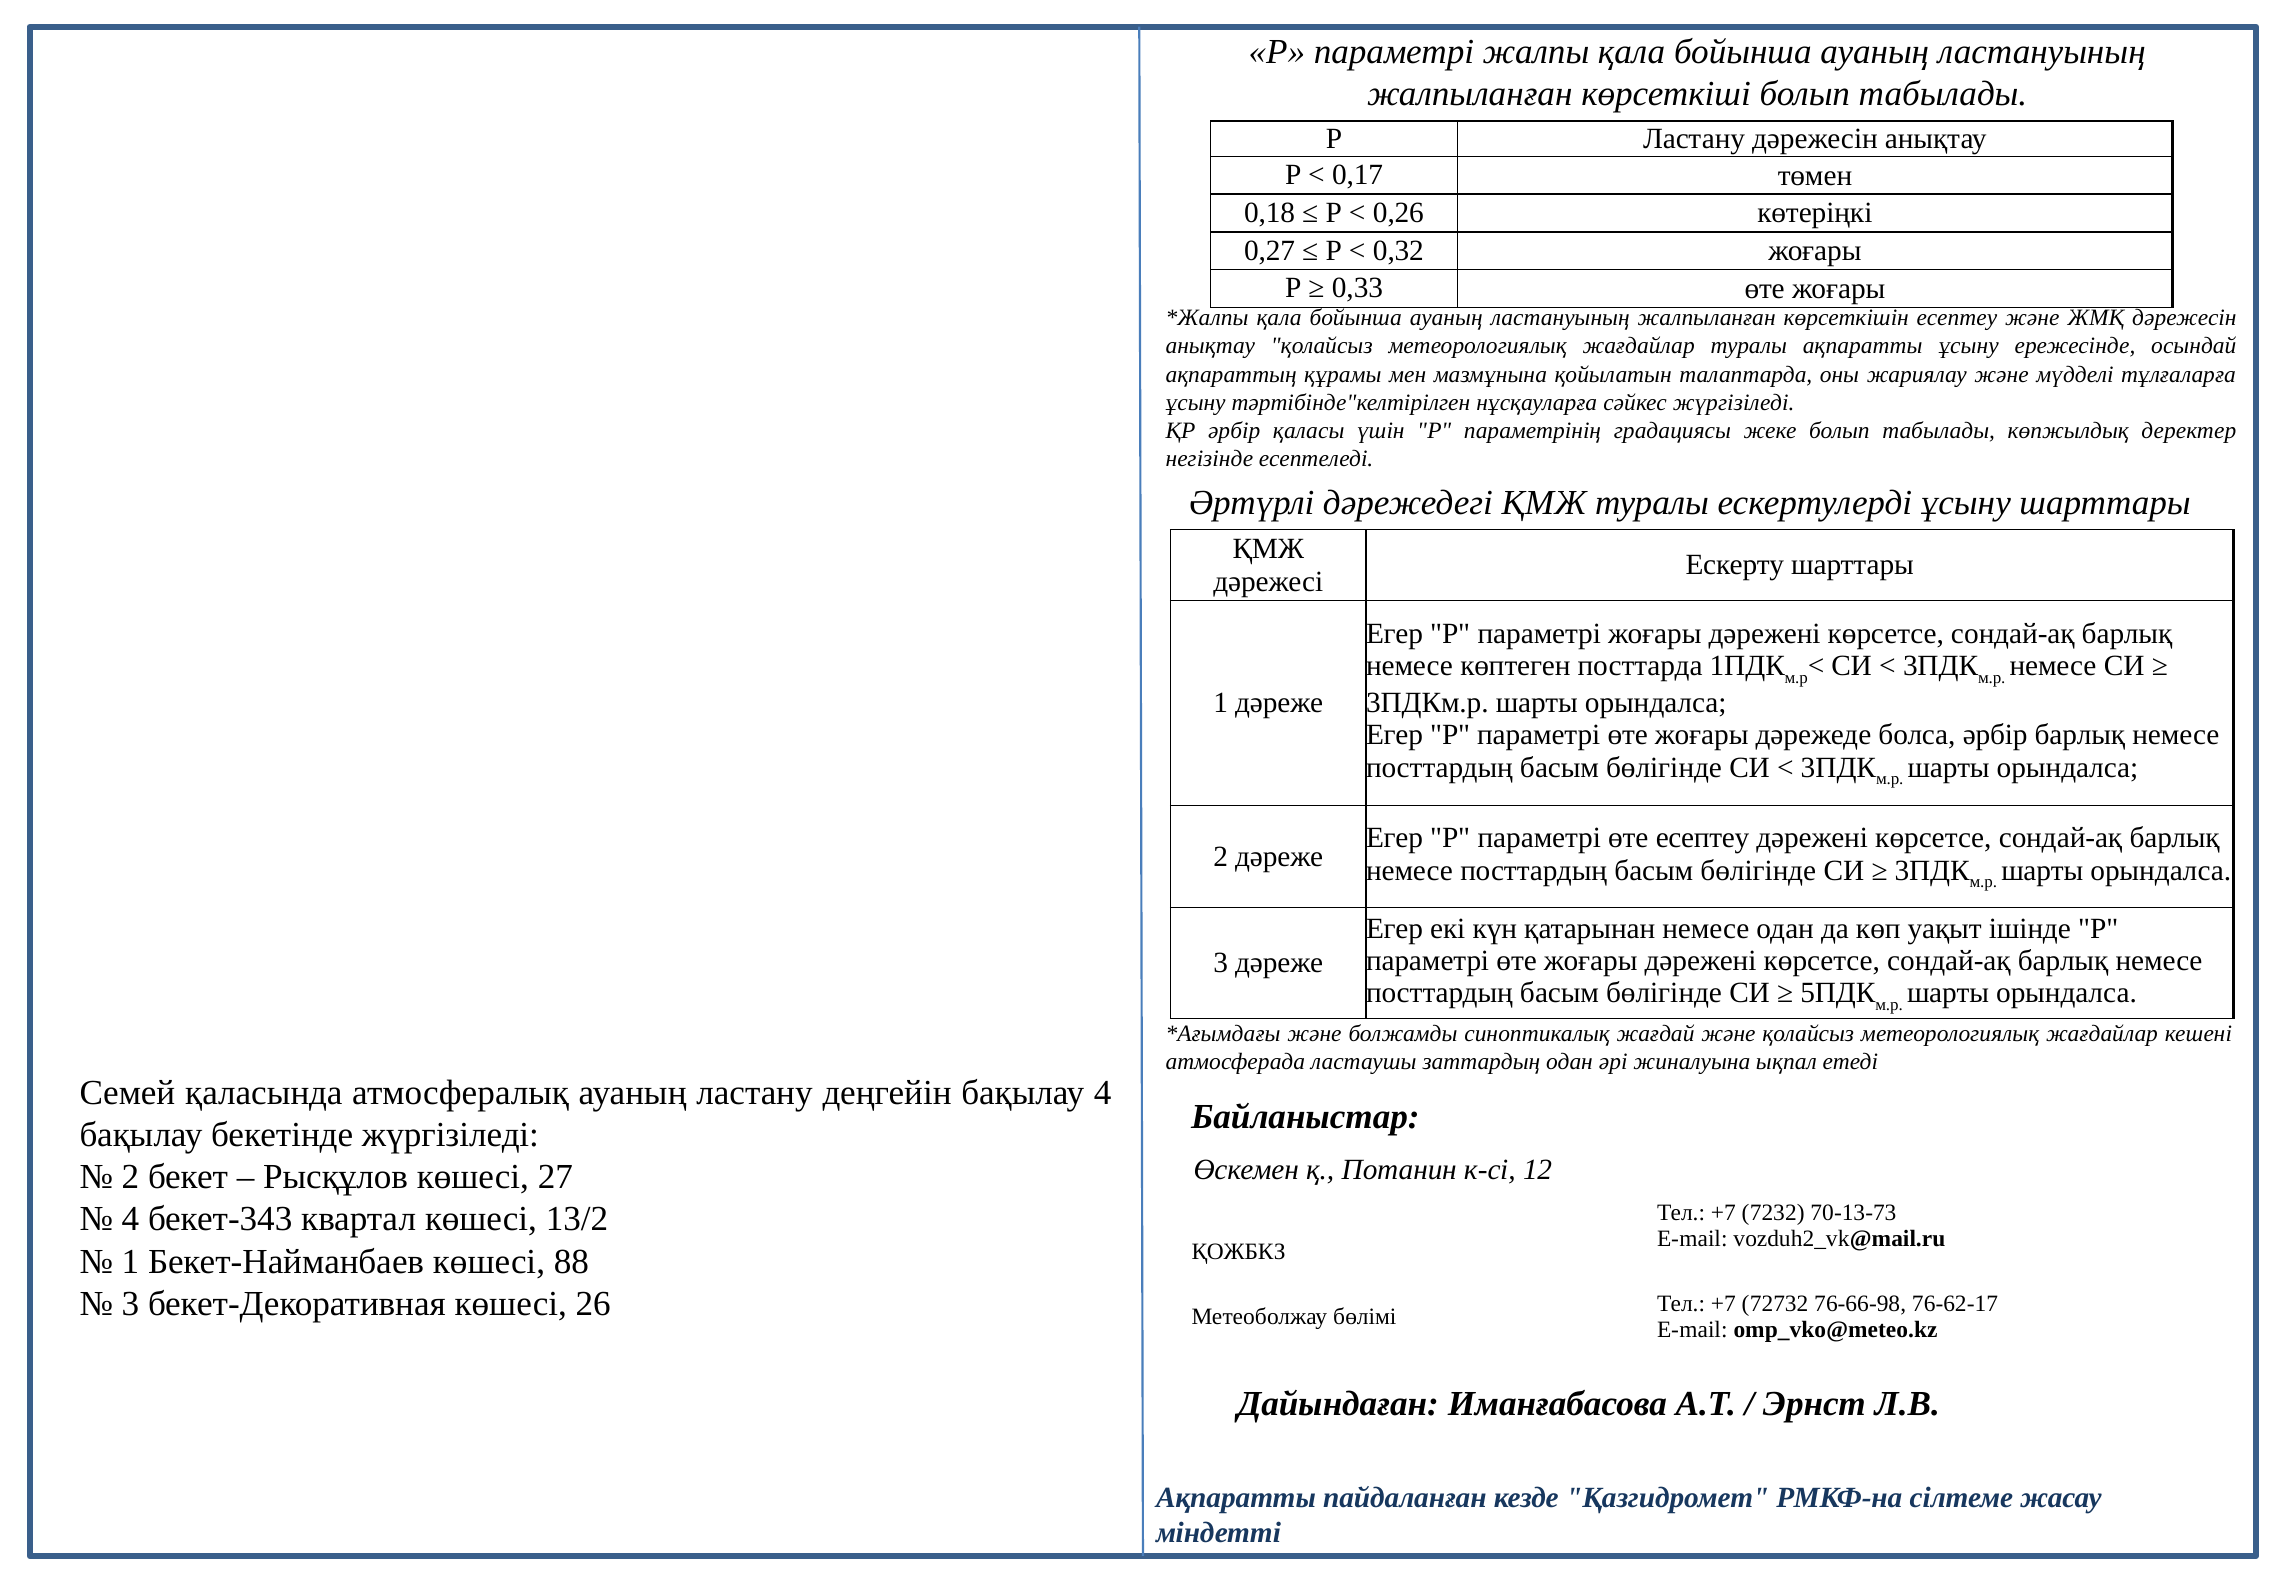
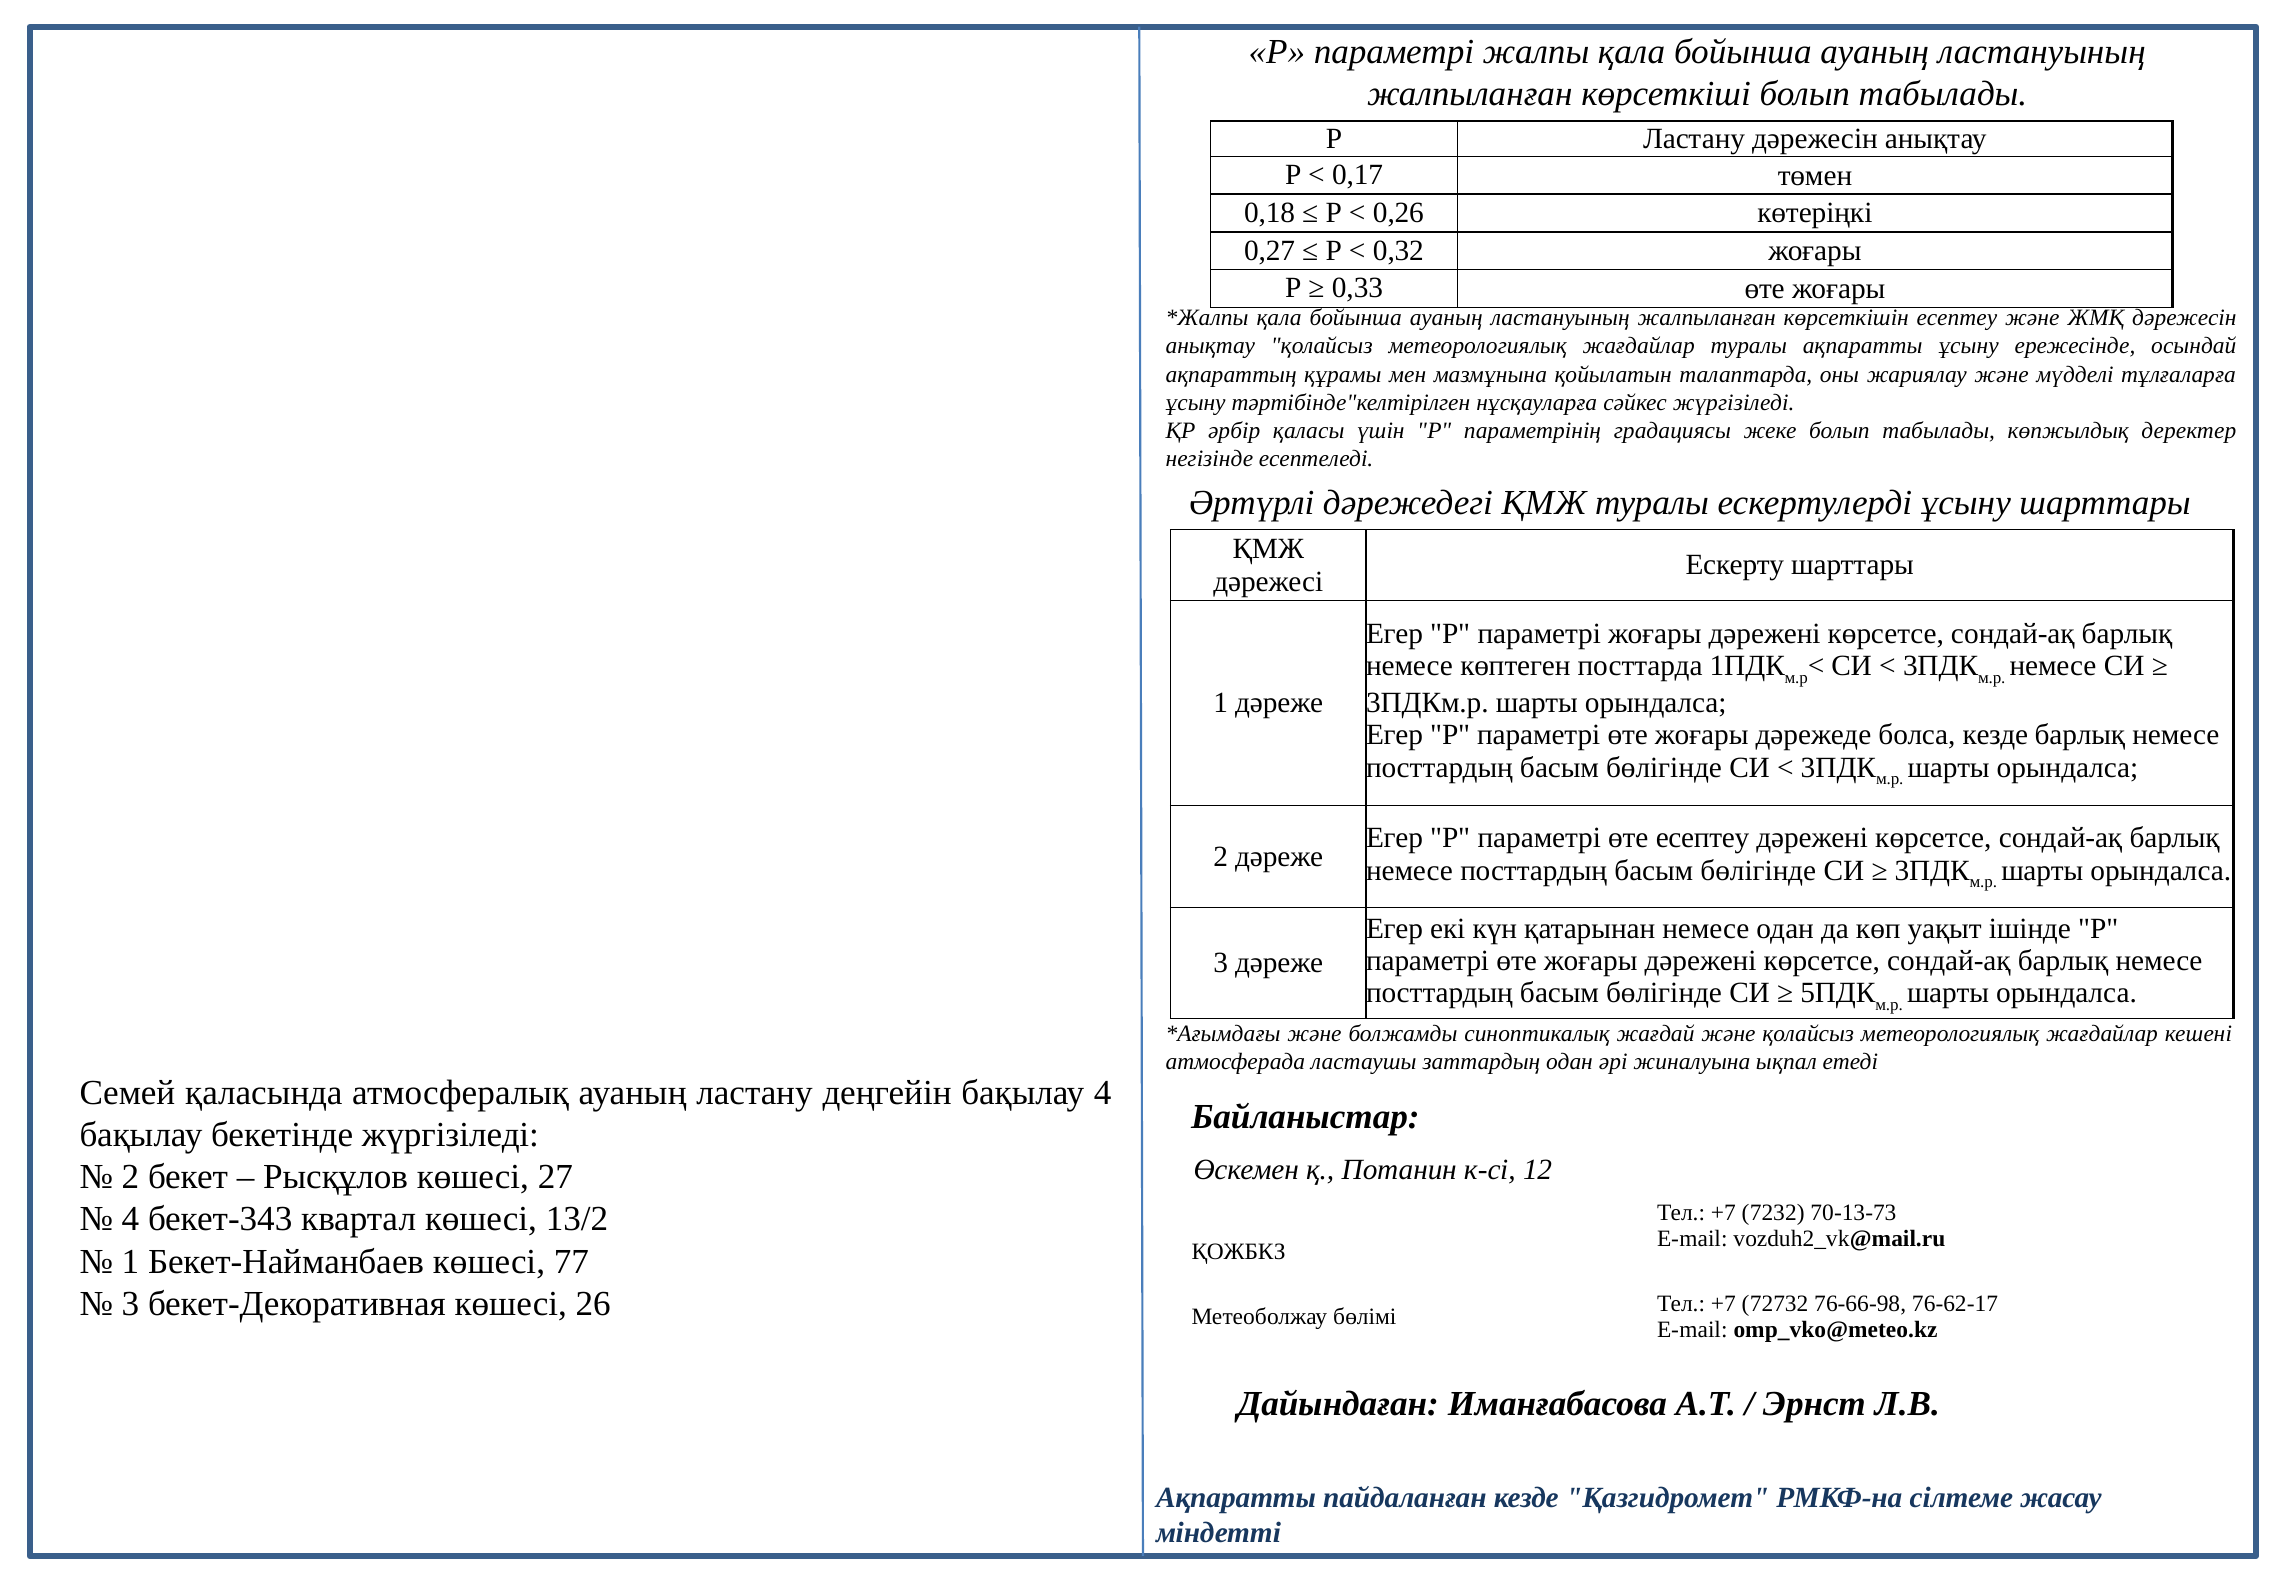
болса әрбір: әрбір -> кезде (1995, 735)
88: 88 -> 77 (571, 1261)
